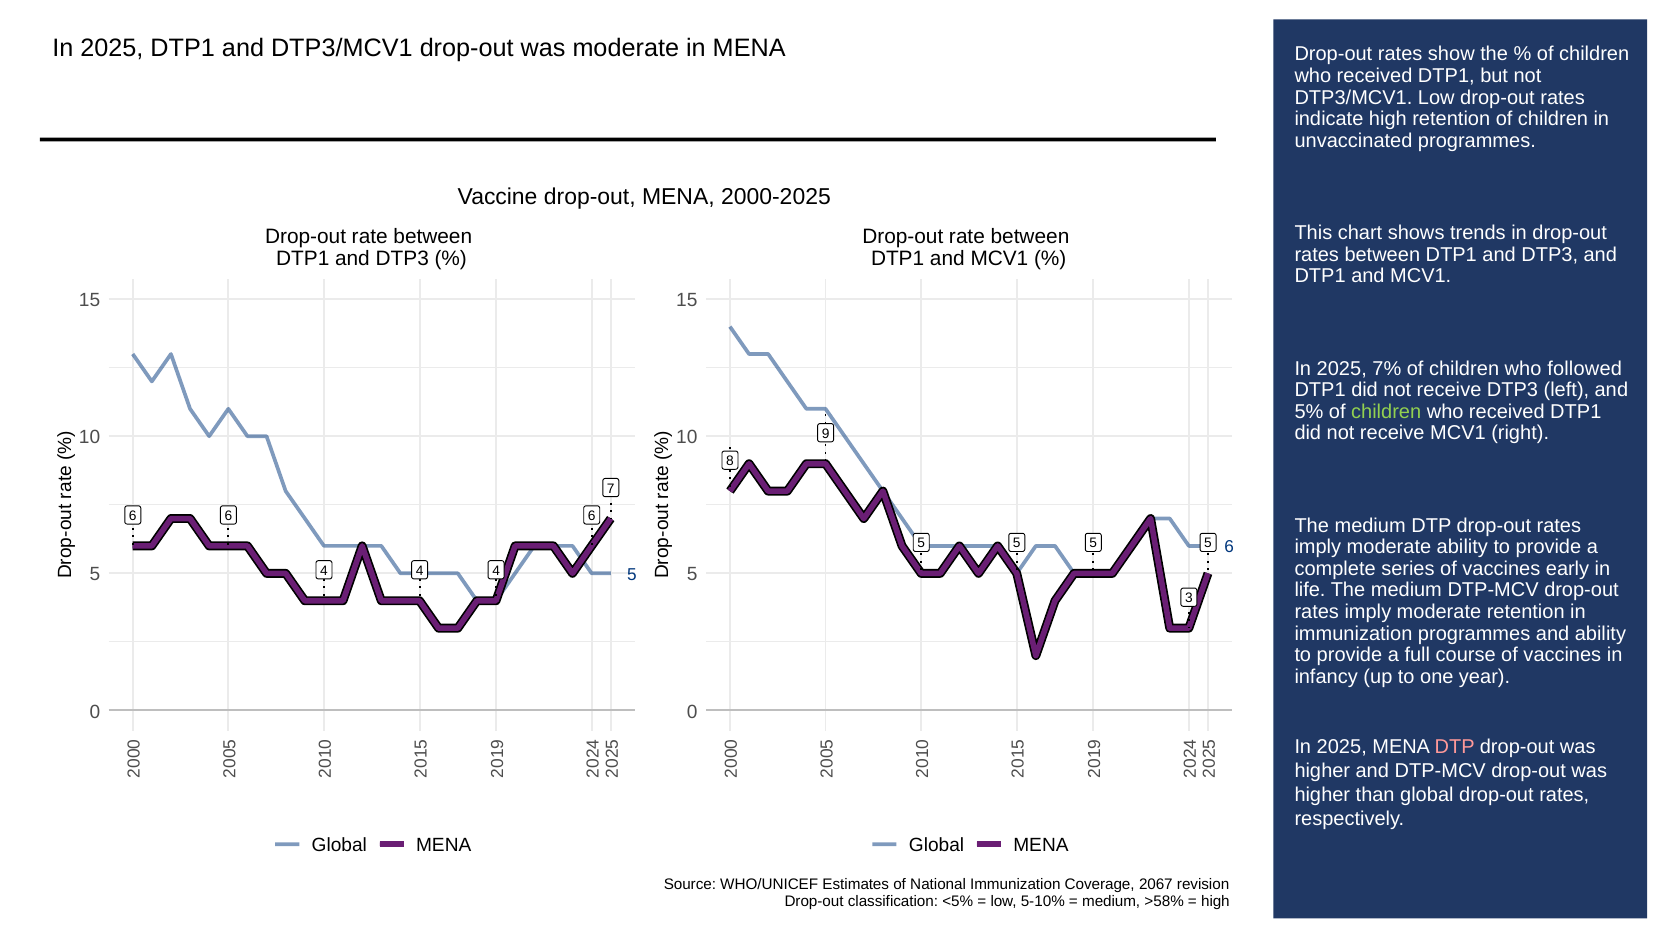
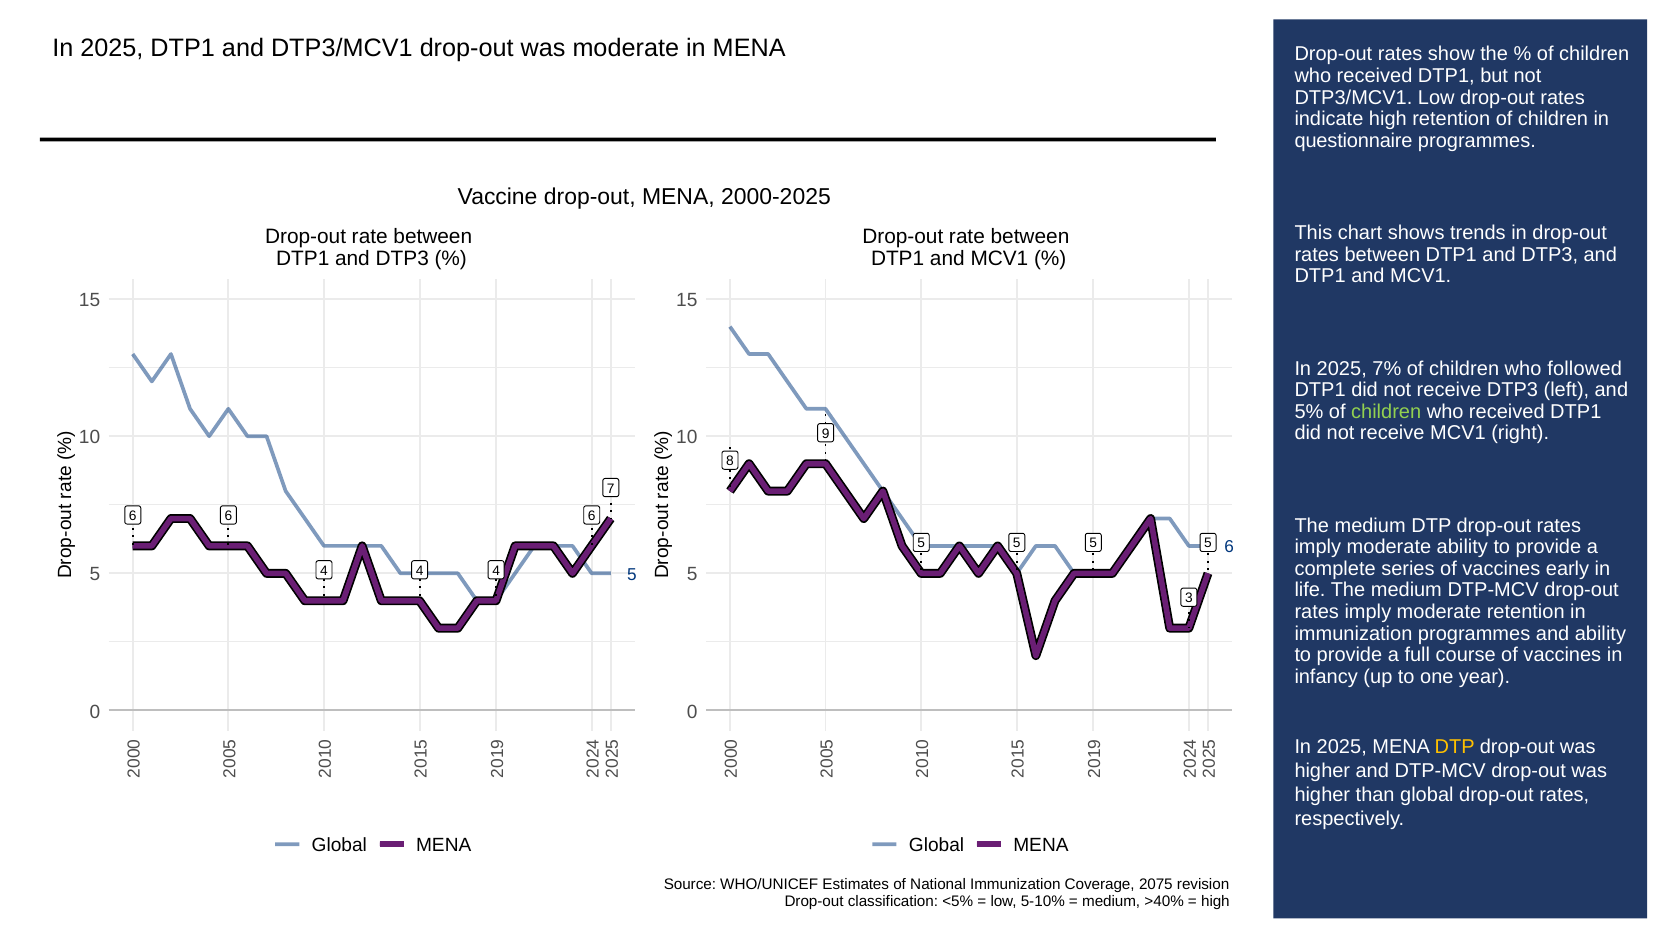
unvaccinated: unvaccinated -> questionnaire (1354, 141)
DTP colour: pink -> yellow (1455, 747)
2067: 2067 -> 2075 (1156, 885)
>58%: >58% -> >40% (1164, 902)
